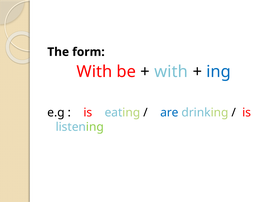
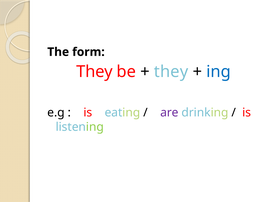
With: With -> They (94, 72)
with: with -> they (171, 72)
are colour: blue -> purple (169, 112)
